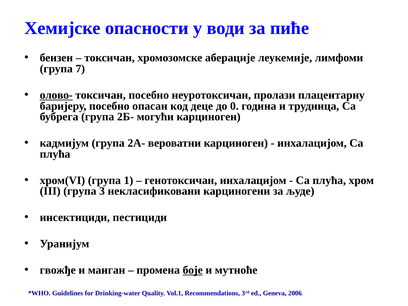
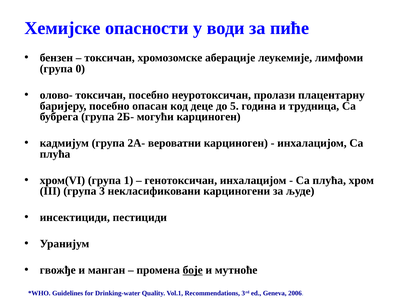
7: 7 -> 0 (80, 69)
олово- underline: present -> none (56, 95)
0: 0 -> 5 (234, 106)
